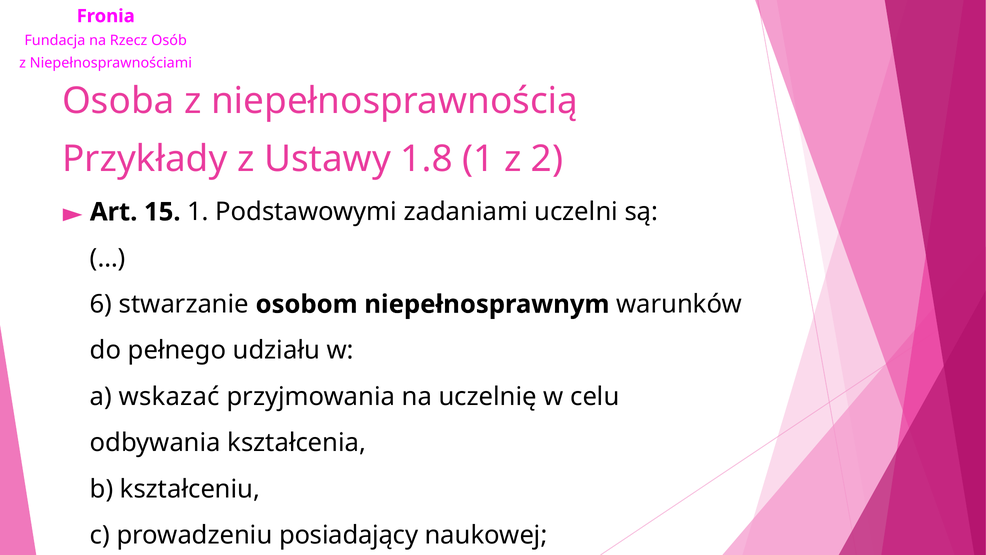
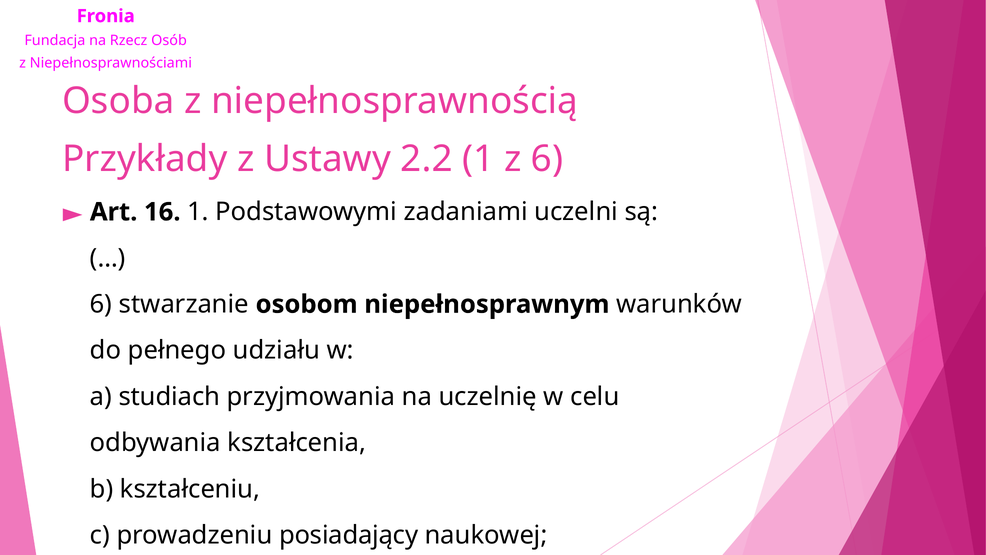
1.8: 1.8 -> 2.2 (427, 159)
z 2: 2 -> 6 (547, 159)
15: 15 -> 16 (162, 212)
wskazać: wskazać -> studiach (169, 396)
